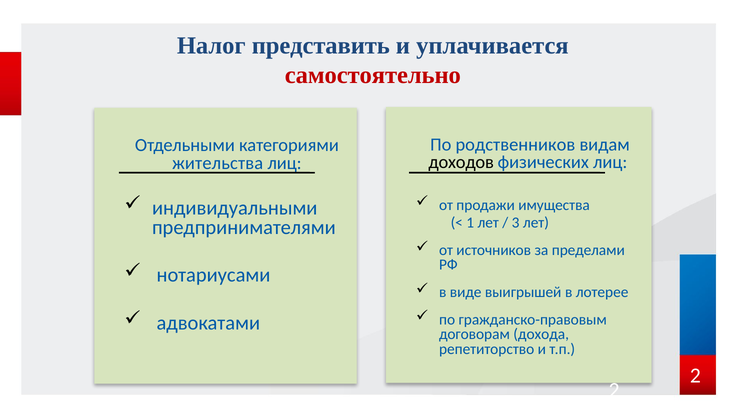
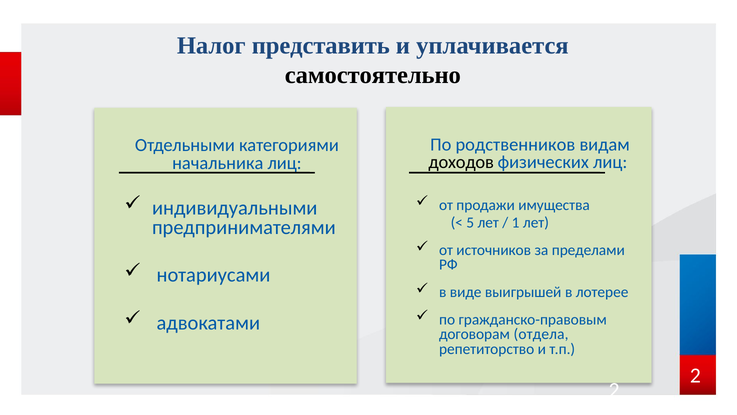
самостоятельно colour: red -> black (373, 75)
жительства: жительства -> начальника (218, 163)
1: 1 -> 5 (470, 223)
3: 3 -> 1 (516, 223)
дохода: дохода -> отдела (541, 334)
